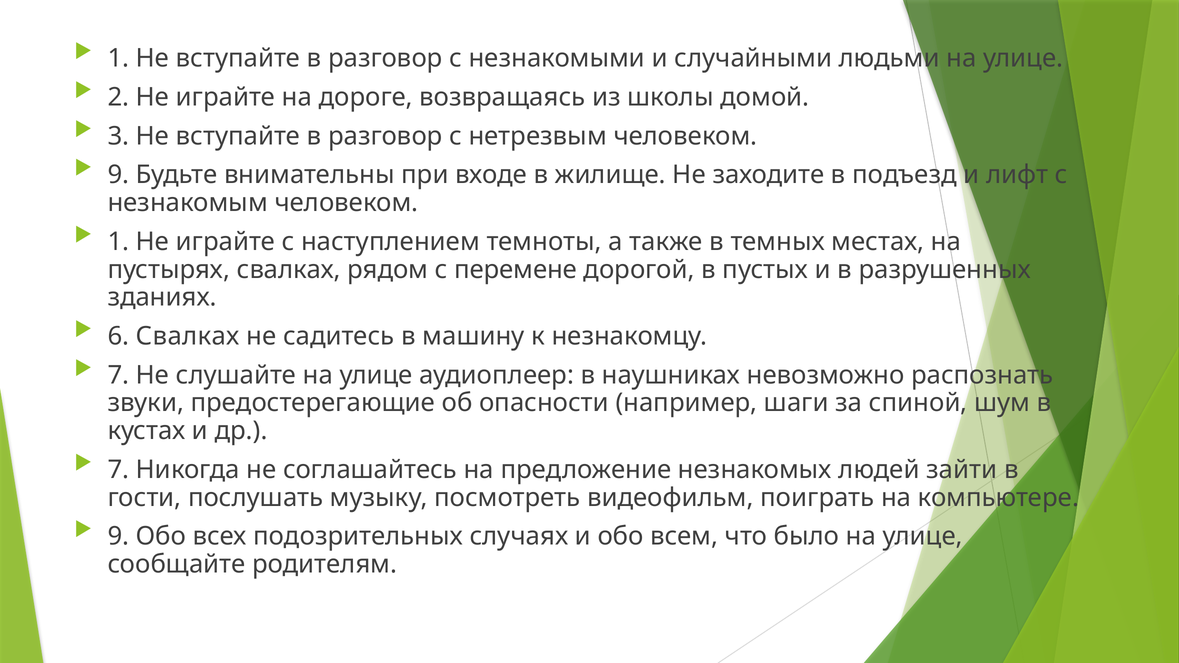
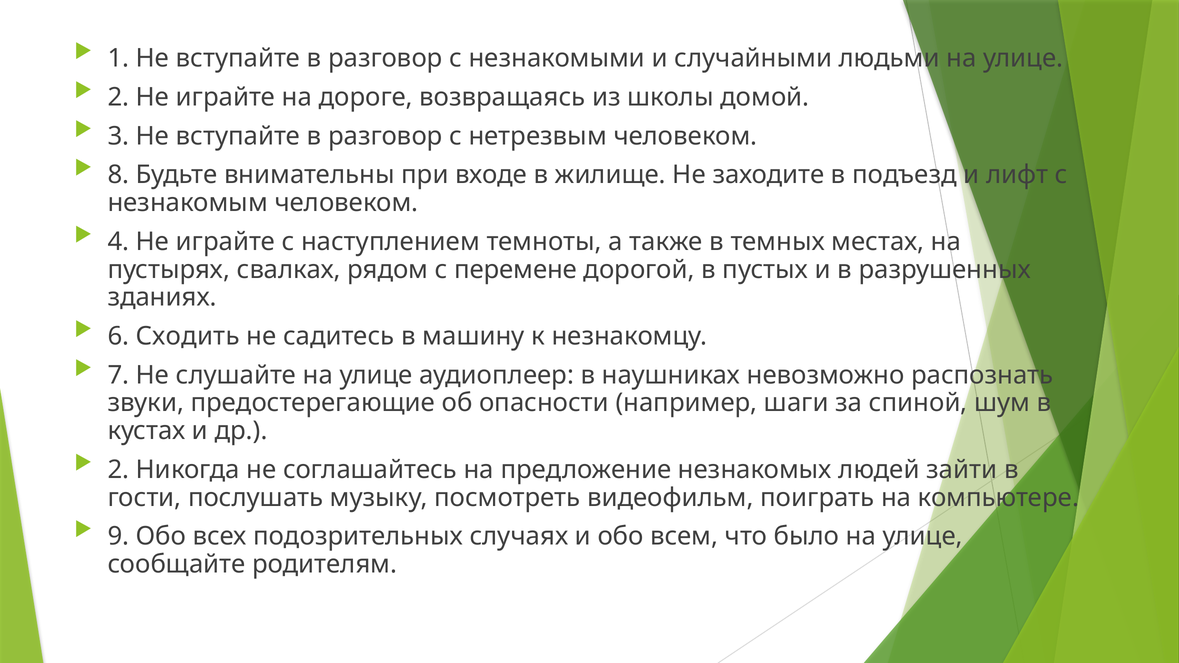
9: 9 -> 8 (118, 175)
1: 1 -> 4 (118, 242)
6 Свалках: Свалках -> Сходить (188, 336)
7: 7 -> 2 (118, 470)
